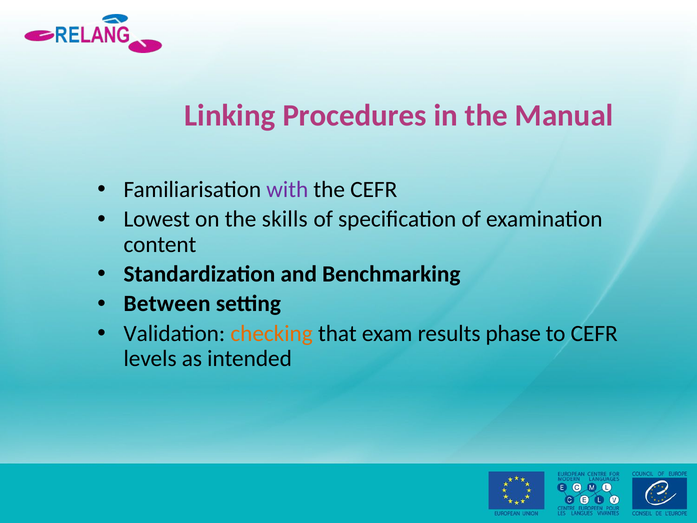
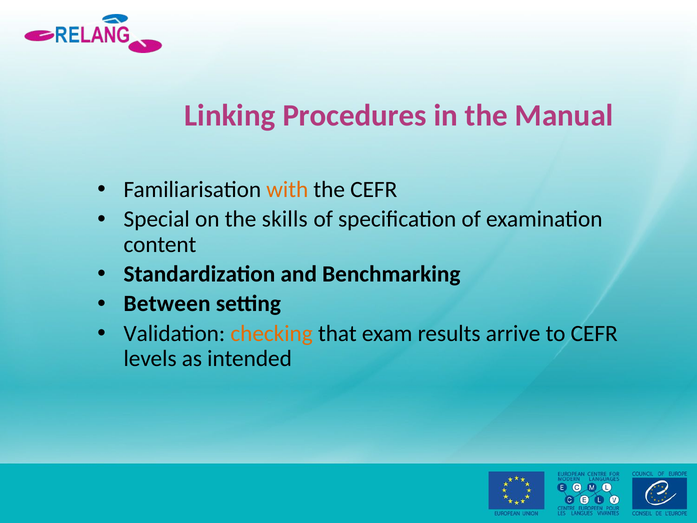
with colour: purple -> orange (287, 189)
Lowest: Lowest -> Special (157, 219)
phase: phase -> arrive (513, 333)
